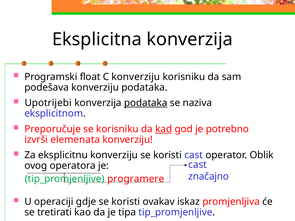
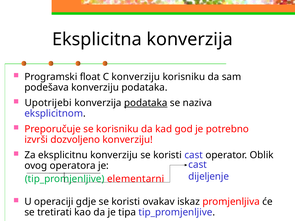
kad underline: present -> none (164, 129)
elemenata: elemenata -> dozvoljeno (75, 140)
značajno: značajno -> dijeljenje (209, 177)
programere: programere -> elementarni (136, 179)
